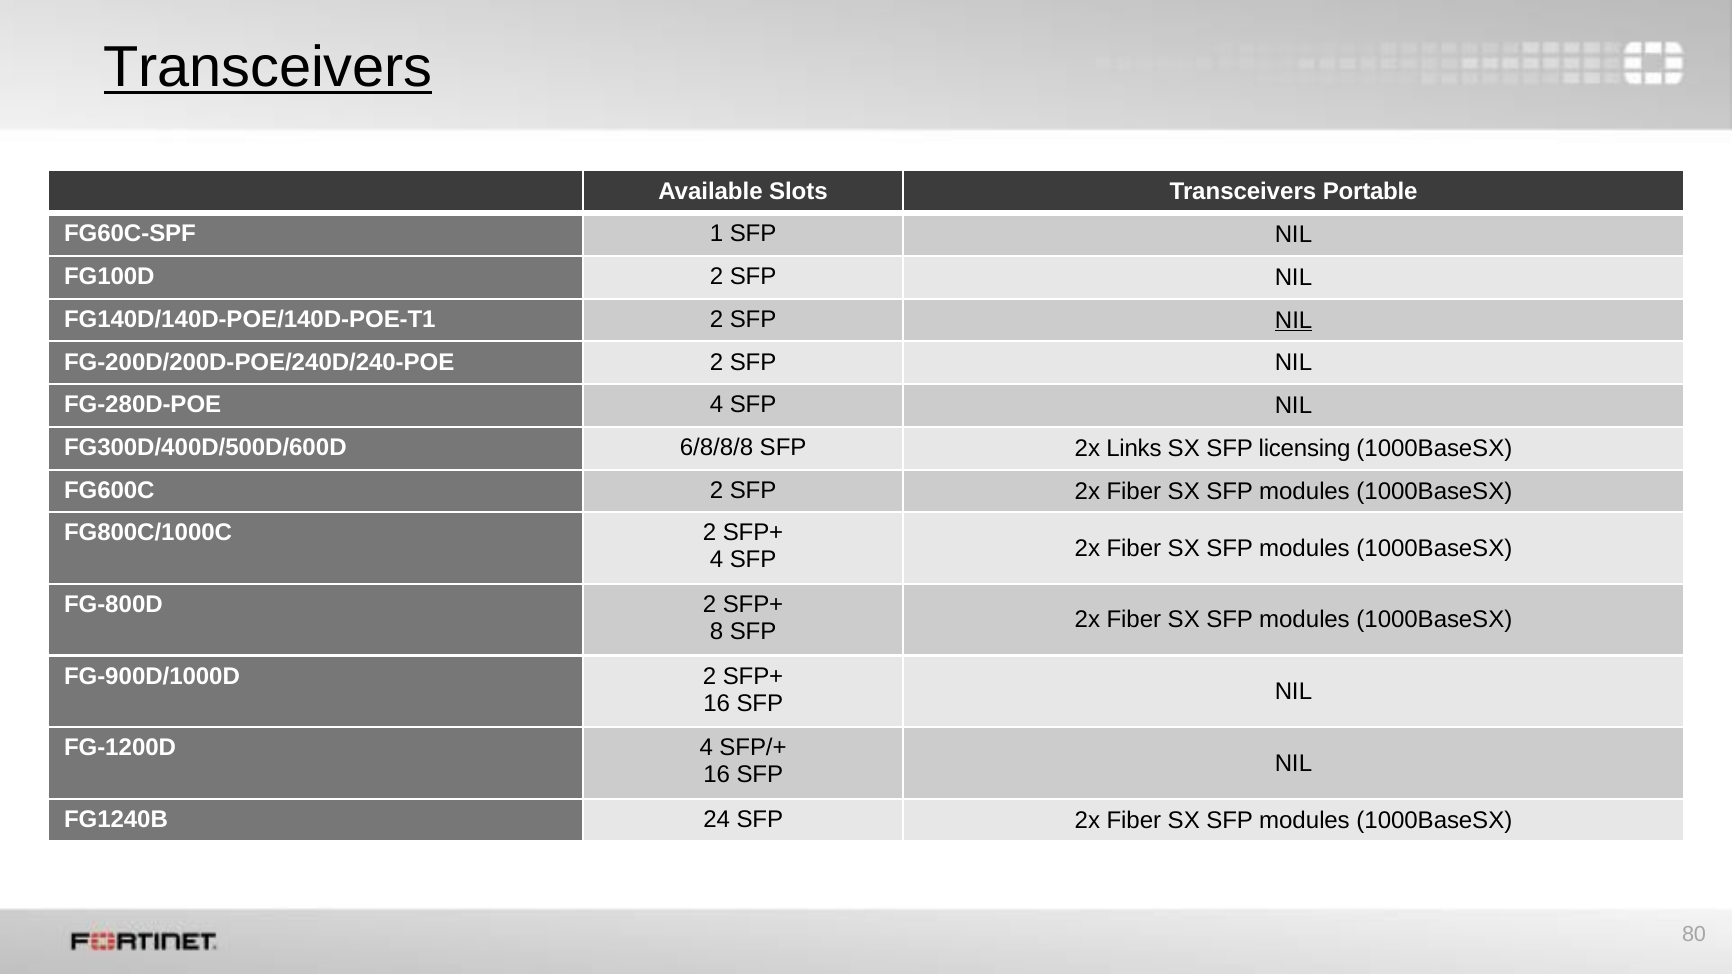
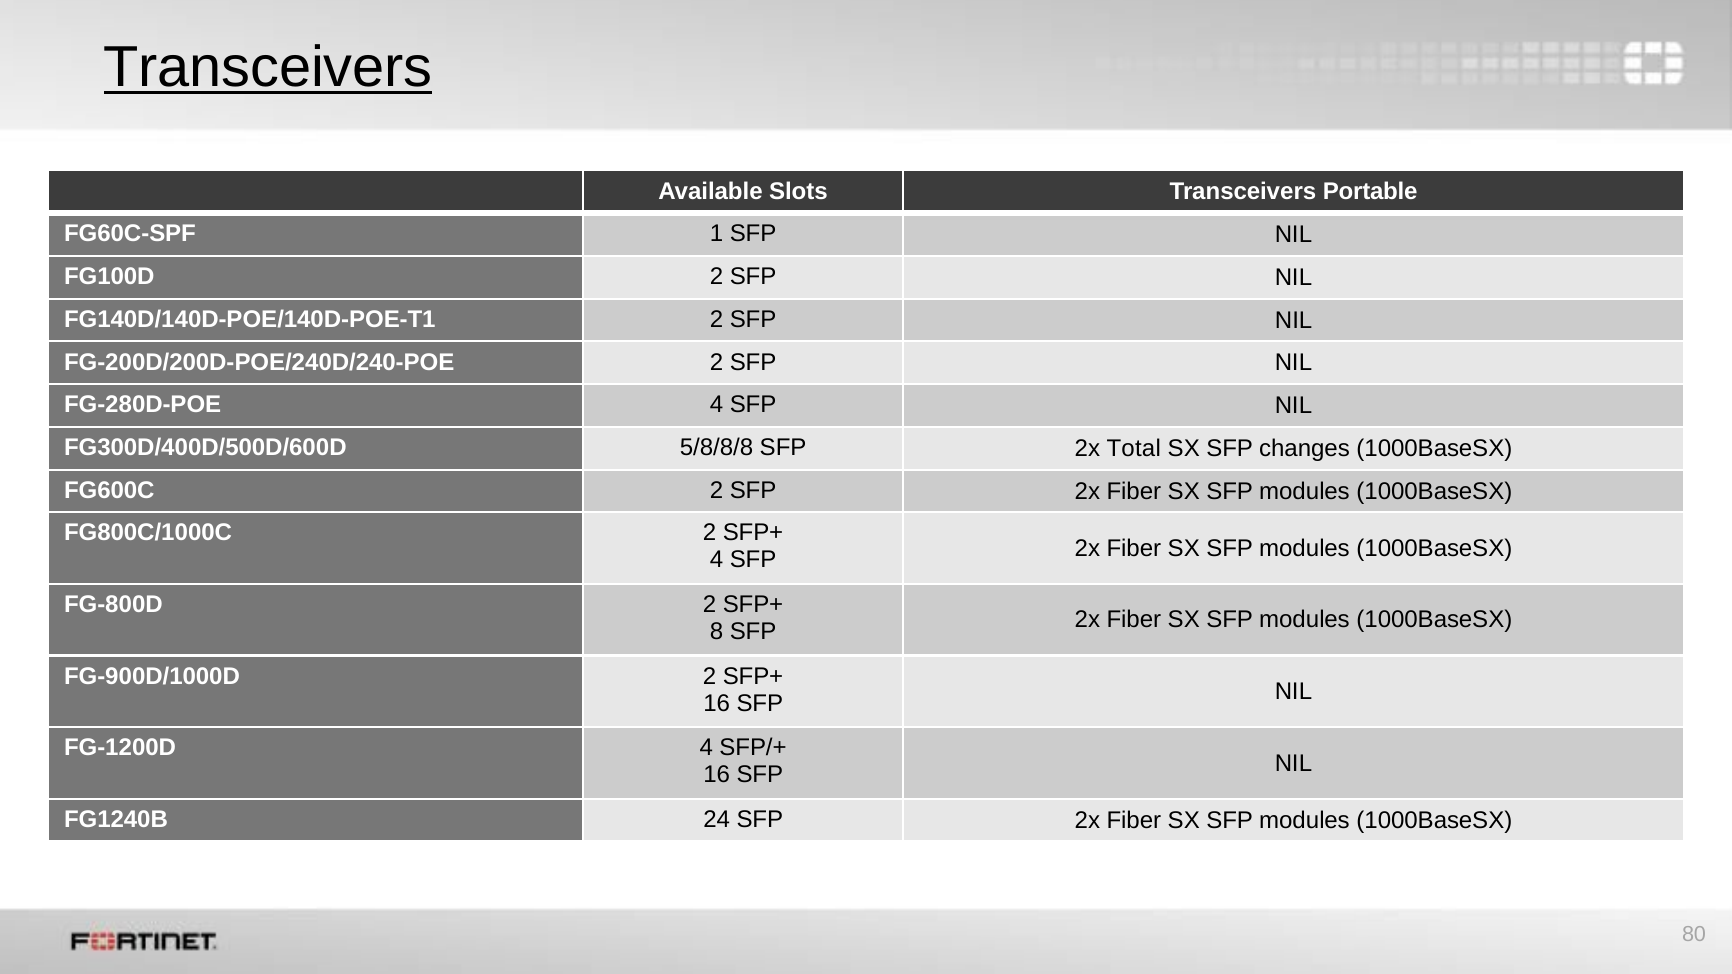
NIL underline: present -> none (1294, 320)
6/8/8/8: 6/8/8/8 -> 5/8/8/8 (717, 448)
Links: Links -> Total (1134, 449)
licensing: licensing -> changes (1304, 449)
